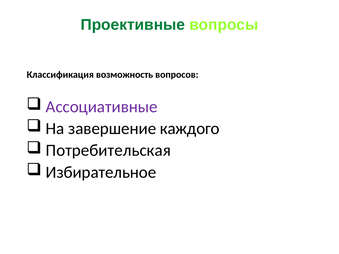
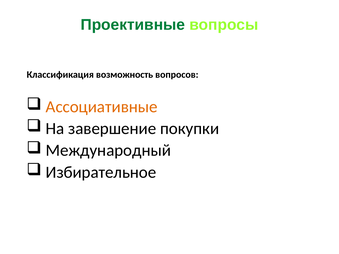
Ассоциативные colour: purple -> orange (102, 107)
каждого: каждого -> покупки (190, 129)
Потребительская: Потребительская -> Международный (108, 151)
